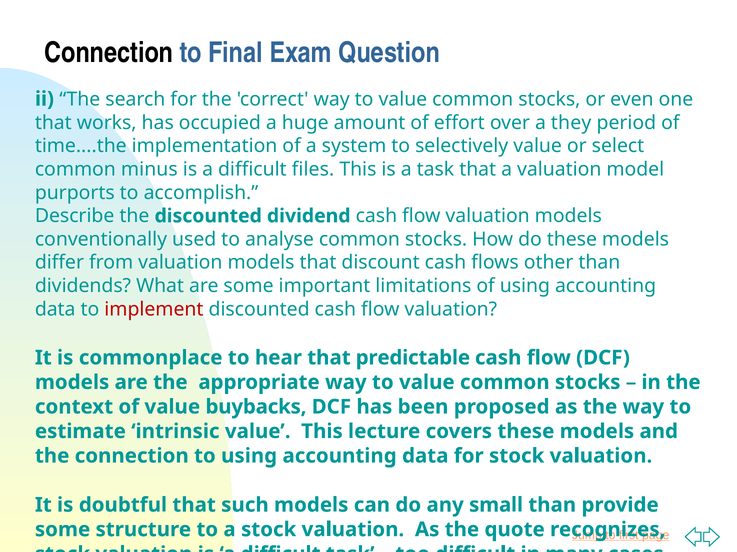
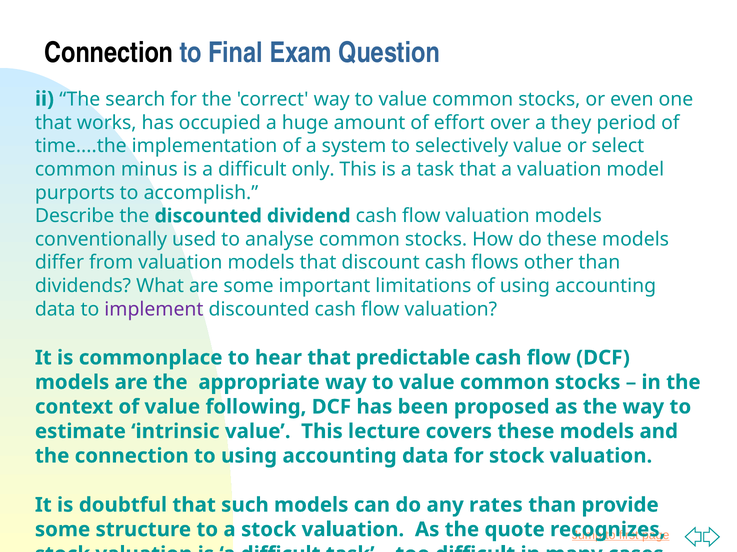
files: files -> only (313, 170)
implement colour: red -> purple (154, 310)
buybacks: buybacks -> following (256, 407)
small: small -> rates (496, 506)
